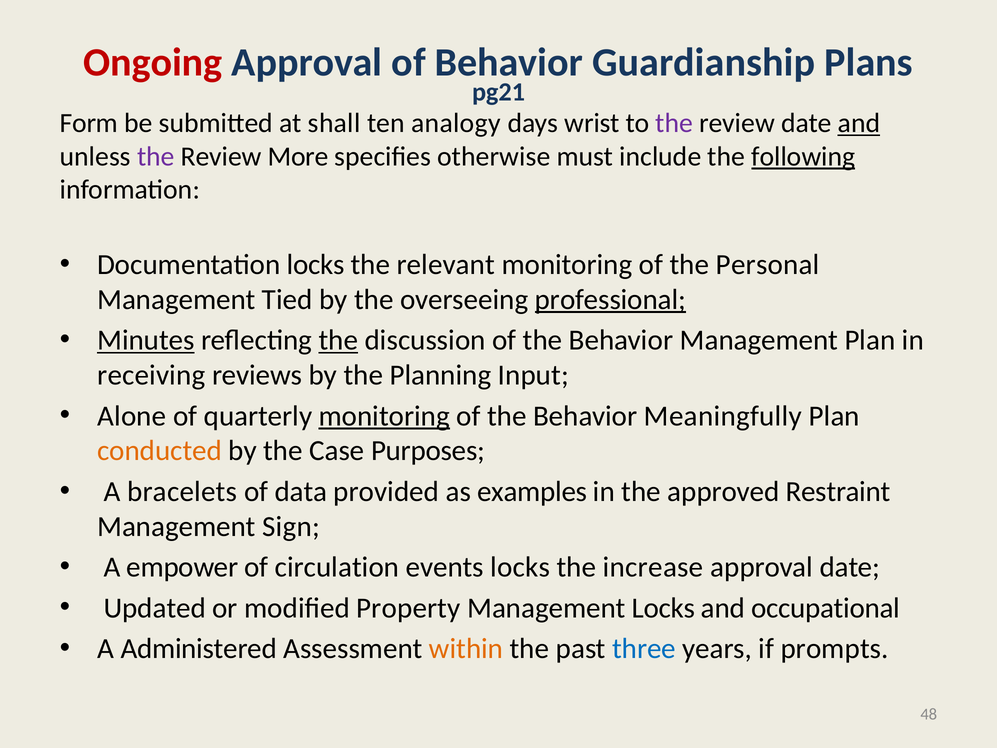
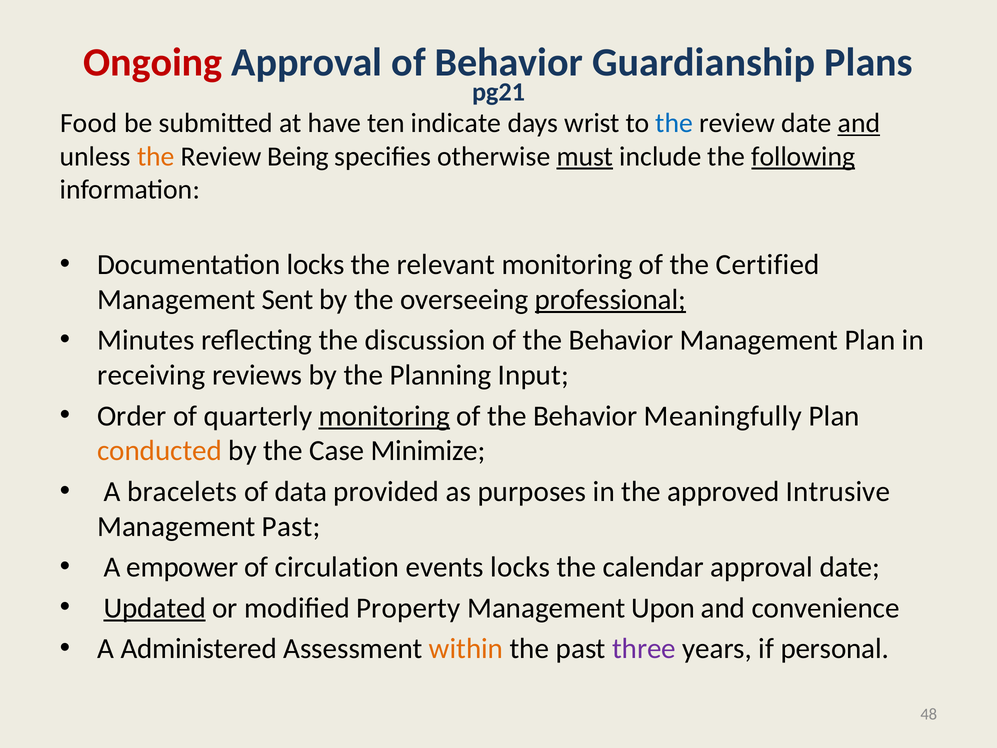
Form: Form -> Food (89, 123)
shall: shall -> have (334, 123)
analogy: analogy -> indicate (456, 123)
the colour: purple -> blue (674, 123)
the colour: purple -> orange (156, 156)
More: More -> Being (298, 156)
must underline: none -> present (585, 156)
Personal: Personal -> Certified (768, 265)
Tied: Tied -> Sent (287, 300)
Minutes underline: present -> none (146, 340)
the underline: present -> none (338, 340)
Alone: Alone -> Order (132, 416)
Purposes: Purposes -> Minimize (428, 451)
examples: examples -> purposes (532, 491)
Restraint: Restraint -> Intrusive (838, 491)
Management Sign: Sign -> Past (291, 526)
increase: increase -> calendar (653, 567)
Updated underline: none -> present (155, 608)
Management Locks: Locks -> Upon (663, 608)
occupational: occupational -> convenience (826, 608)
three colour: blue -> purple (644, 648)
prompts: prompts -> personal (835, 648)
